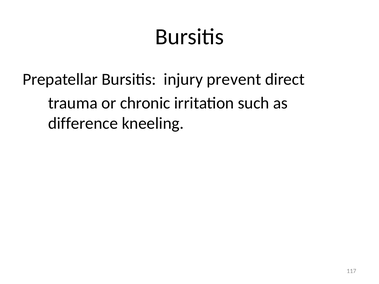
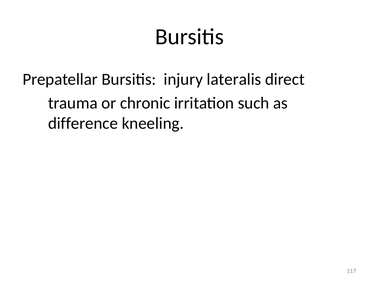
prevent: prevent -> lateralis (234, 80)
